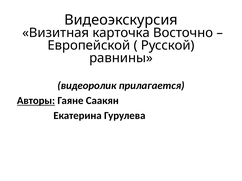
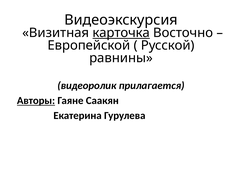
карточка underline: none -> present (121, 33)
